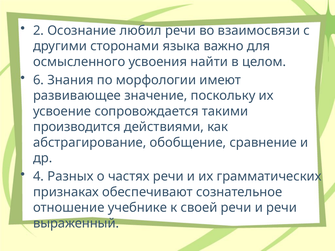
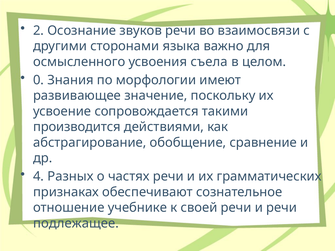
любил: любил -> звуков (141, 31)
найти: найти -> съела (209, 62)
6: 6 -> 0 (39, 80)
выраженный: выраженный -> подлежащее (76, 223)
